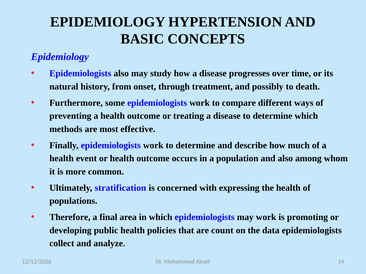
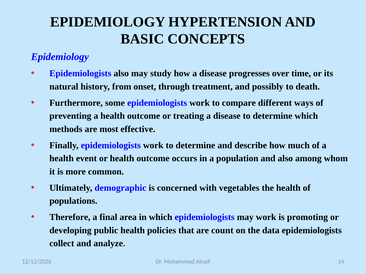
stratification: stratification -> demographic (120, 188)
expressing: expressing -> vegetables (239, 188)
